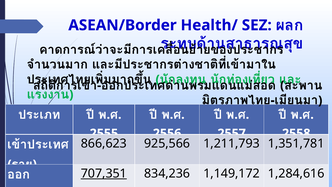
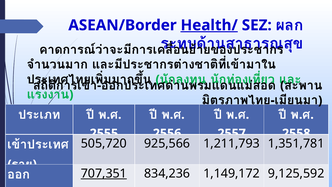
Health/ underline: none -> present (209, 25)
866,623: 866,623 -> 505,720 (104, 143)
1,284,616: 1,284,616 -> 9,125,592 (296, 173)
